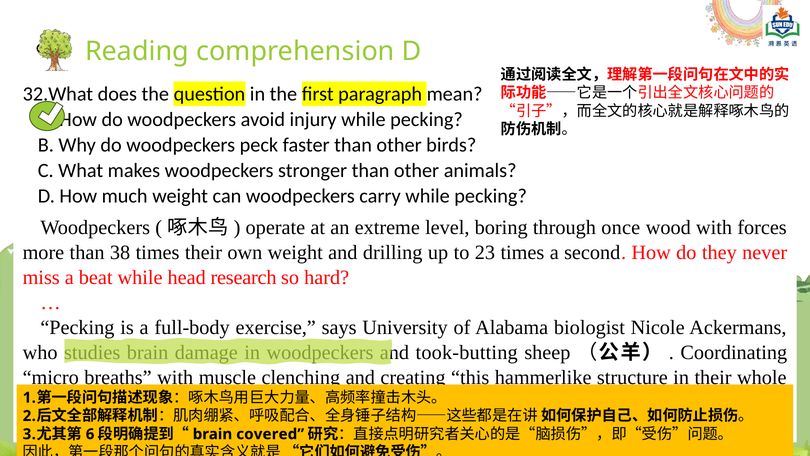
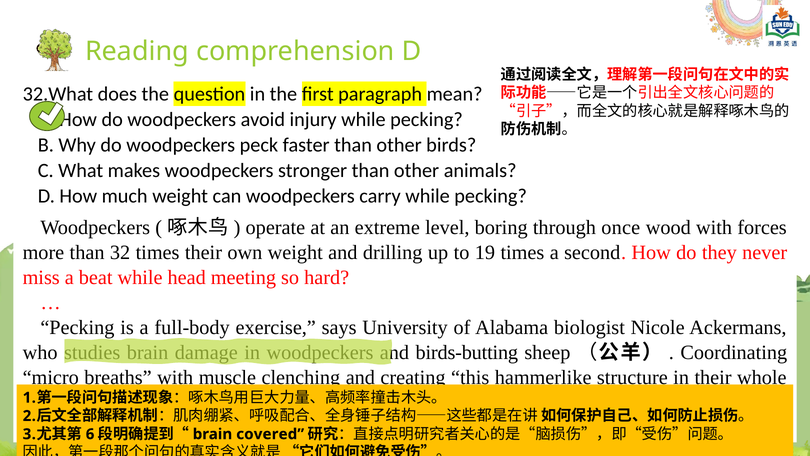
38: 38 -> 32 (120, 252)
23: 23 -> 19 (485, 252)
research: research -> meeting (243, 277)
took-butting: took-butting -> birds-butting (467, 352)
